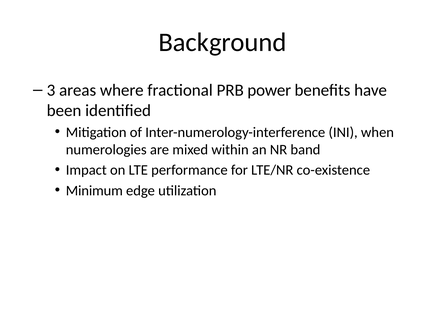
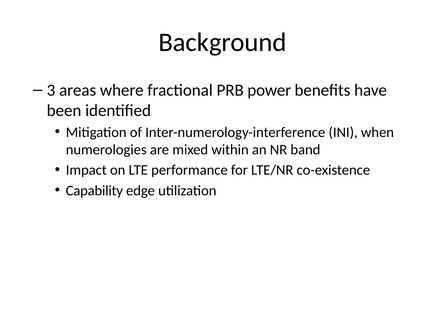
Minimum: Minimum -> Capability (94, 190)
